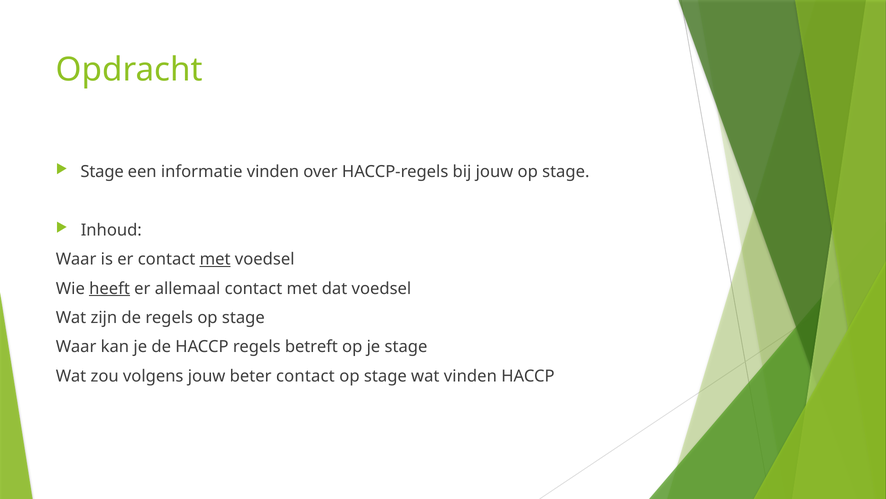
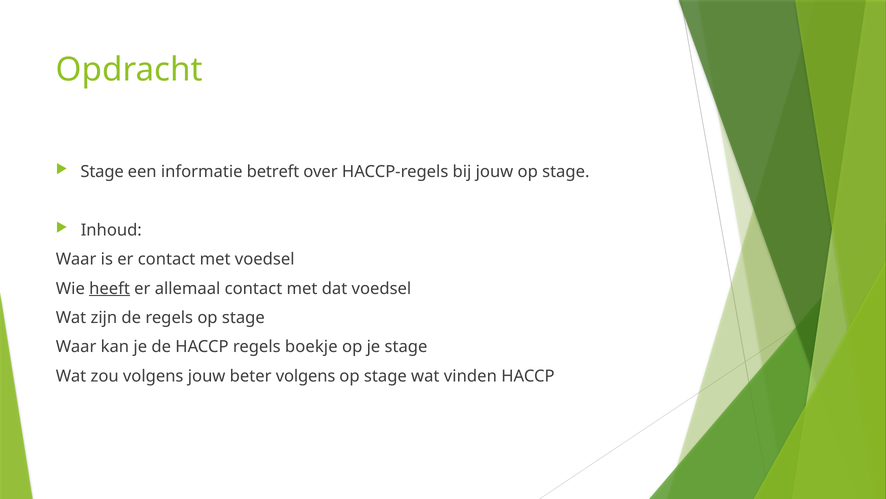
informatie vinden: vinden -> betreft (273, 171)
met underline: present -> none (215, 259)
betreft: betreft -> boekje (311, 346)
beter contact: contact -> volgens (306, 376)
